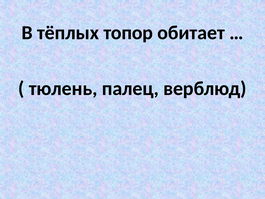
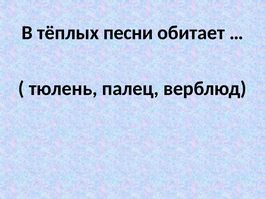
топор: топор -> песни (128, 33)
